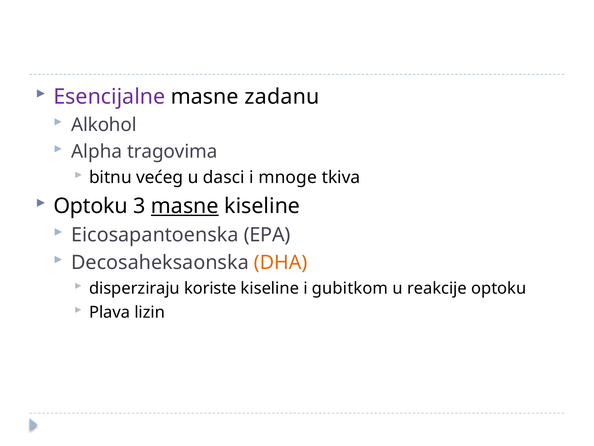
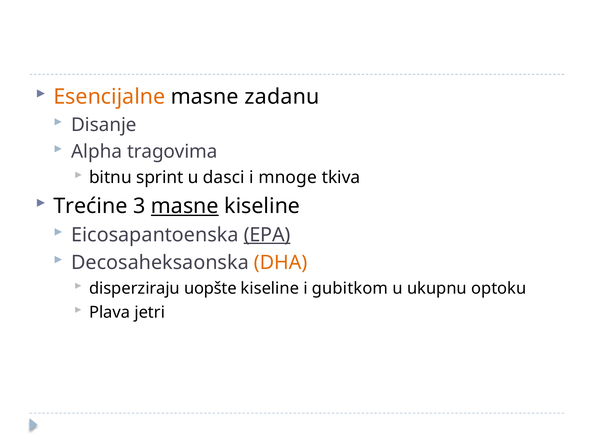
Esencijalne colour: purple -> orange (109, 96)
Alkohol: Alkohol -> Disanje (104, 125)
većeg: većeg -> sprint (160, 177)
Optoku: Optoku -> Trećine (90, 206)
EPA underline: none -> present (267, 235)
koriste: koriste -> uopšte (210, 288)
reakcije: reakcije -> ukupnu (437, 288)
lizin: lizin -> jetri (150, 312)
